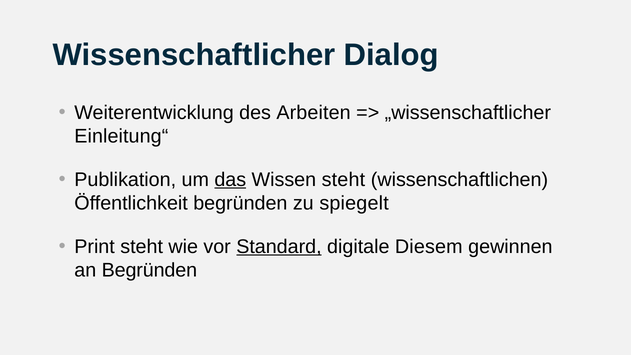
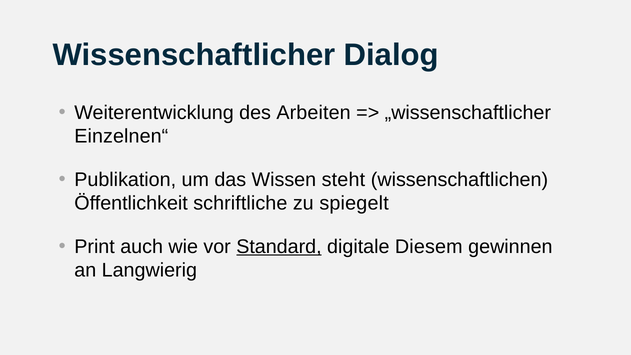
Einleitung“: Einleitung“ -> Einzelnen“ (121, 136)
das underline: present -> none (230, 180)
Öffentlichkeit begründen: begründen -> schriftliche (240, 203)
Print steht: steht -> auch (142, 247)
an Begründen: Begründen -> Langwierig (149, 270)
